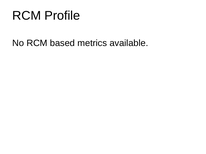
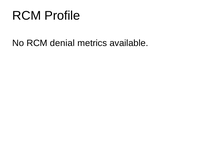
based: based -> denial (62, 43)
